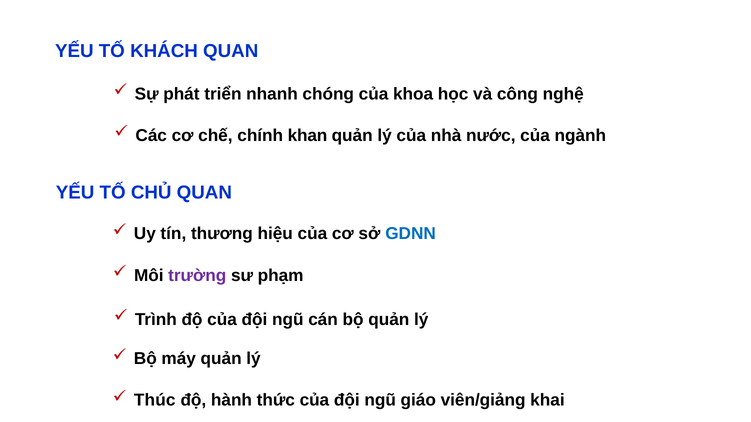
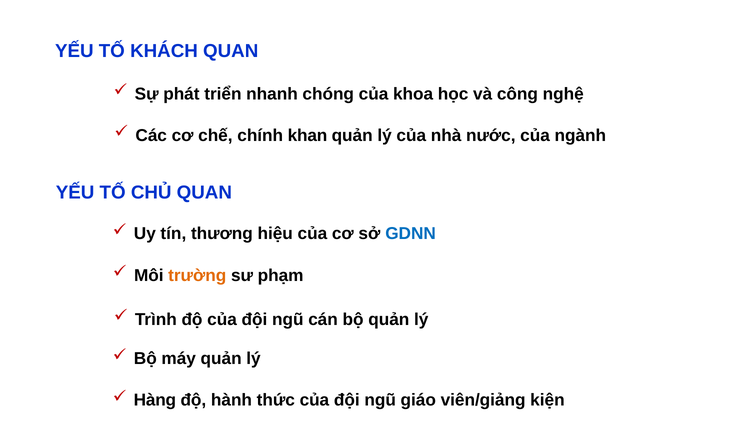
trường colour: purple -> orange (197, 276)
Thúc: Thúc -> Hàng (155, 401)
khai: khai -> kiện (547, 401)
